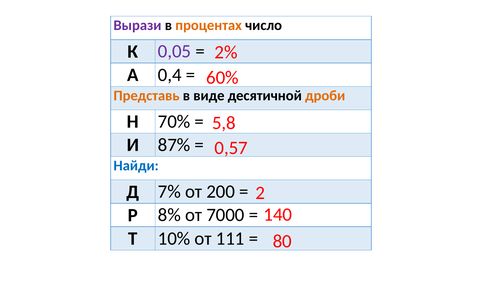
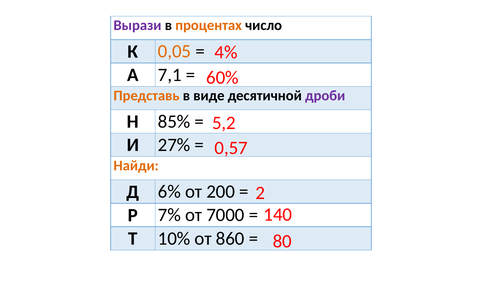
0,05 colour: purple -> orange (175, 51)
2%: 2% -> 4% (226, 52)
0,4: 0,4 -> 7,1 (170, 75)
дроби colour: orange -> purple (325, 95)
70%: 70% -> 85% (174, 121)
5,8: 5,8 -> 5,2 (224, 123)
87%: 87% -> 27% (174, 145)
Найди colour: blue -> orange (136, 165)
7%: 7% -> 6% (169, 191)
8%: 8% -> 7% (169, 215)
111: 111 -> 860 (230, 238)
